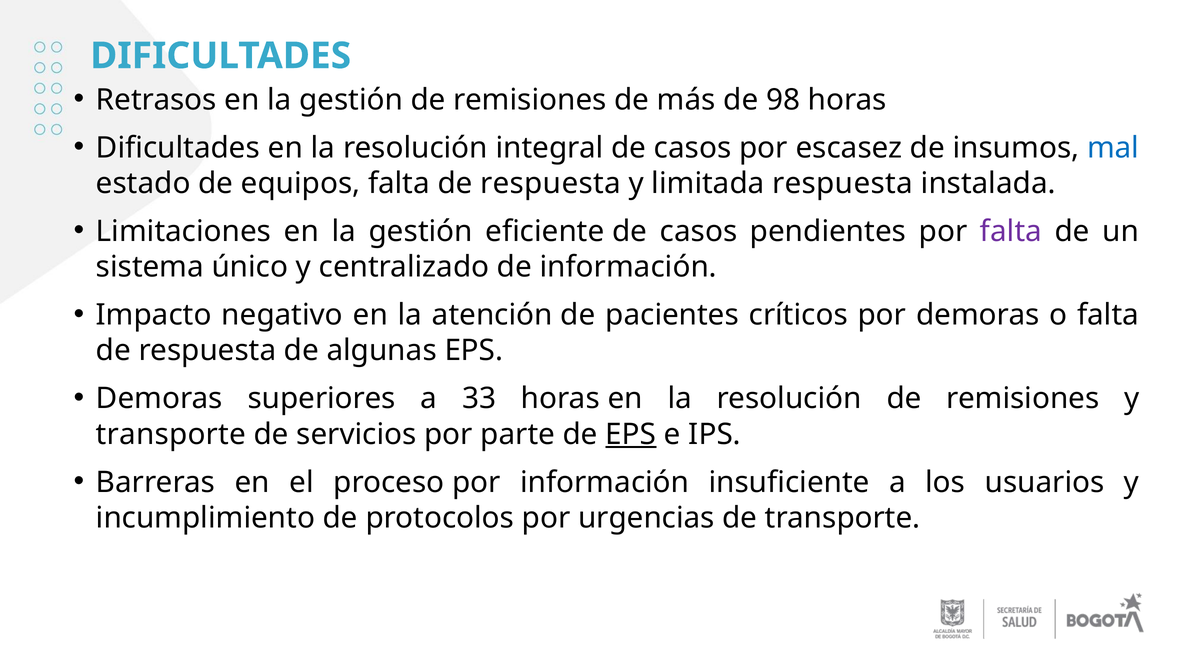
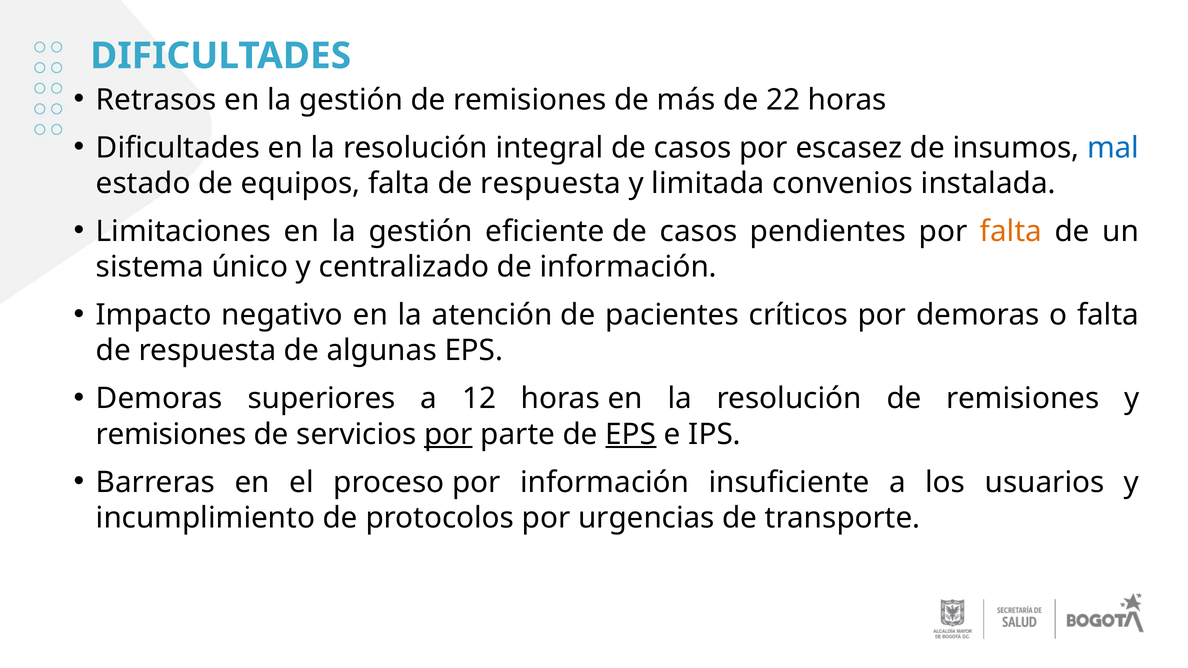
98: 98 -> 22 (783, 100)
limitada respuesta: respuesta -> convenios (843, 183)
falta colour: purple -> orange (1011, 231)
33: 33 -> 12 (479, 399)
transporte: transporte -> remisiones (171, 434)
por underline: none -> present (448, 434)
